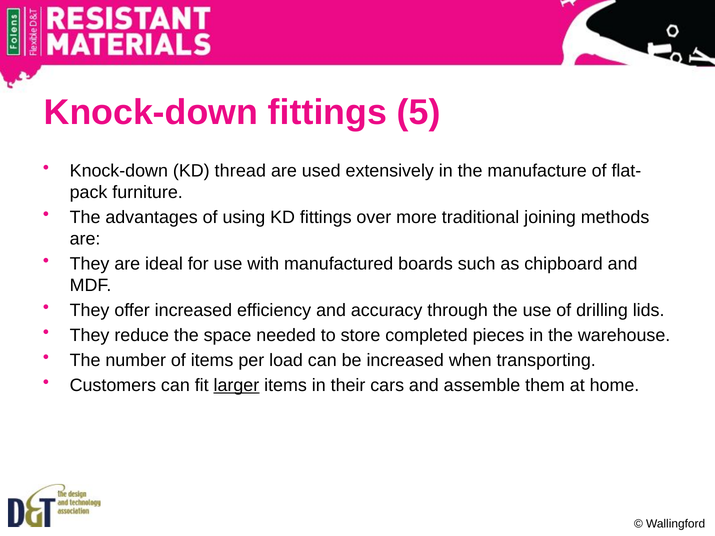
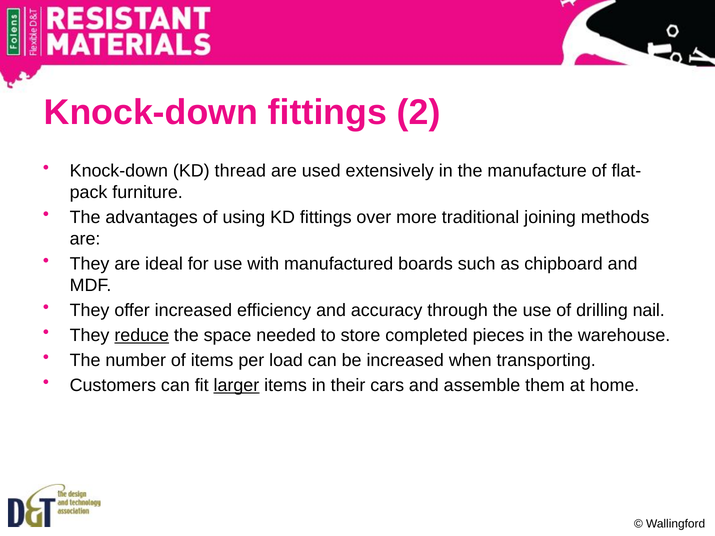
5: 5 -> 2 (419, 113)
lids: lids -> nail (649, 311)
reduce underline: none -> present (142, 336)
